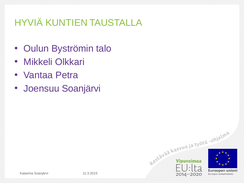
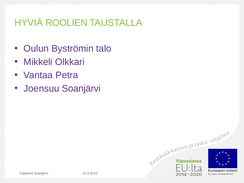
KUNTIEN: KUNTIEN -> ROOLIEN (67, 23)
